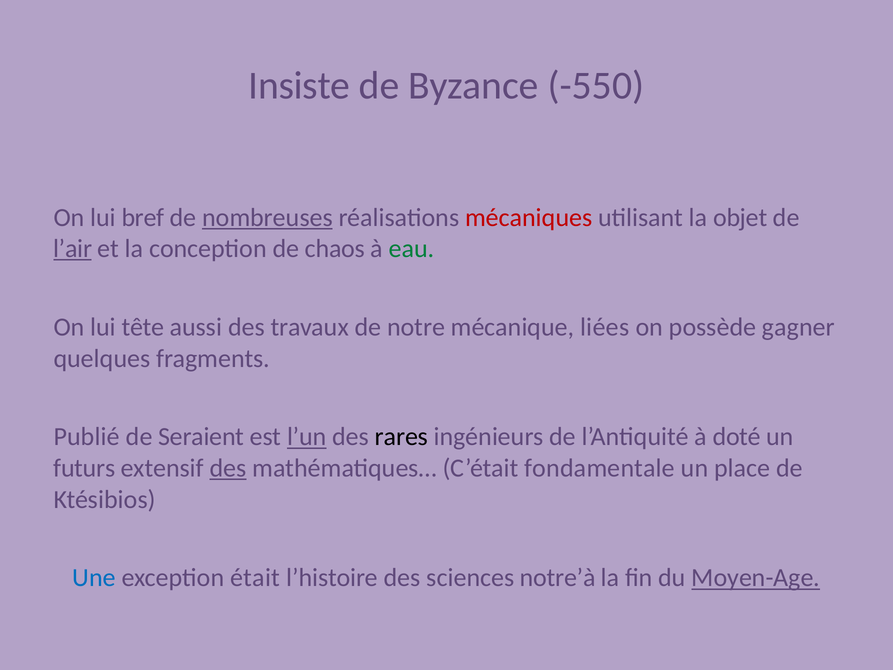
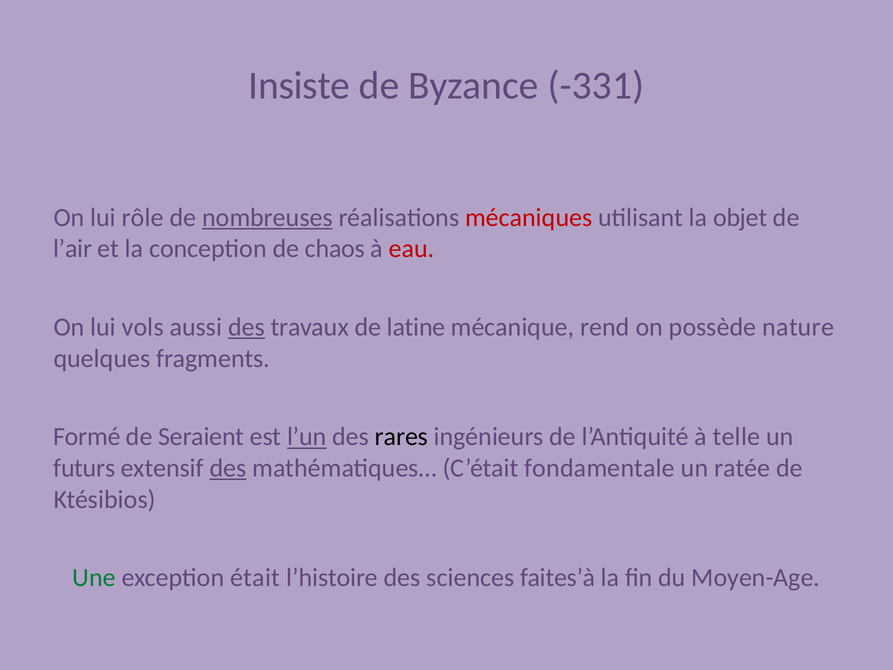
-550: -550 -> -331 (596, 85)
bref: bref -> rôle (143, 217)
l’air underline: present -> none (73, 249)
eau colour: green -> red (411, 249)
tête: tête -> vols (143, 327)
des underline: none -> present (247, 327)
notre: notre -> latine (416, 327)
liées: liées -> rend (605, 327)
gagner: gagner -> nature (798, 327)
Publié: Publié -> Formé (87, 437)
doté: doté -> telle (737, 437)
place: place -> ratée (742, 468)
Une colour: blue -> green (94, 578)
notre’à: notre’à -> faites’à (558, 578)
Moyen-Age underline: present -> none (756, 578)
